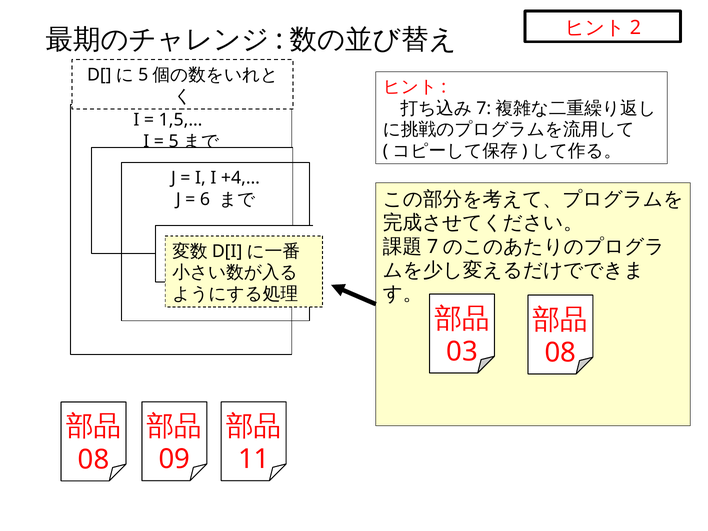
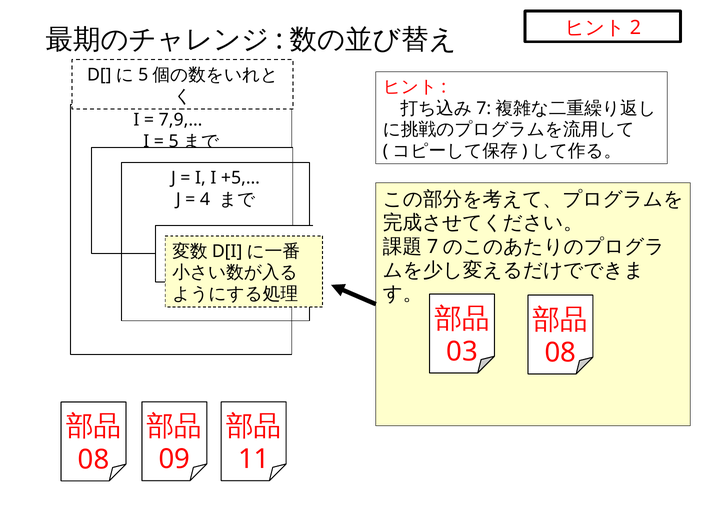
1,5,…: 1,5,… -> 7,9,… (181, 120)
+4,…: +4,… -> +5,… (240, 178)
6: 6 -> 4 (205, 199)
